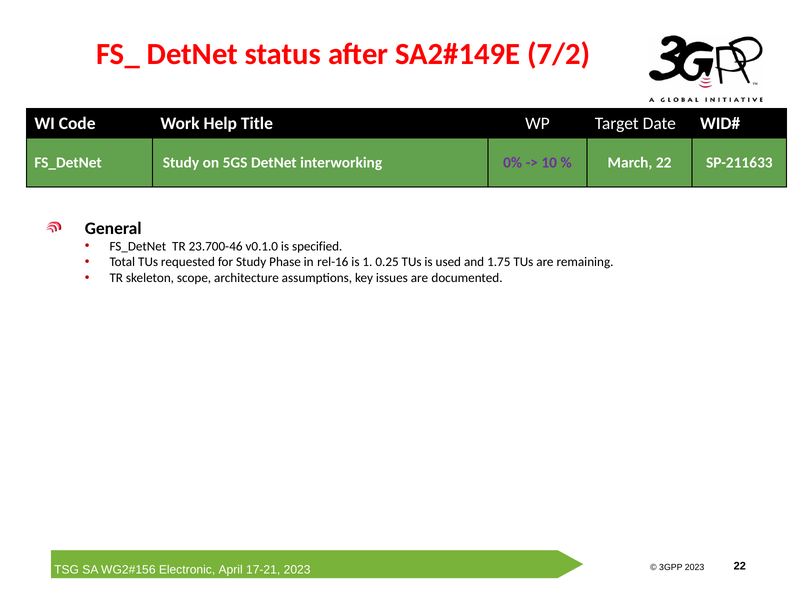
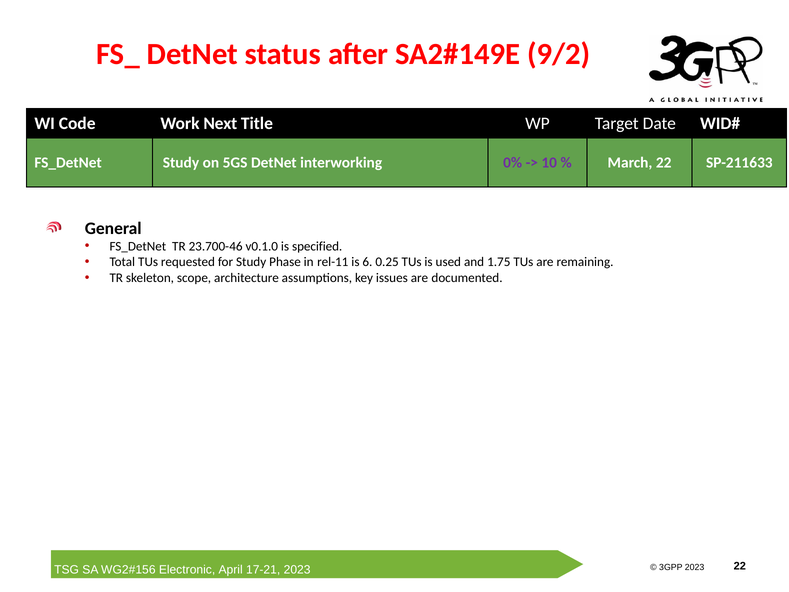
7/2: 7/2 -> 9/2 (559, 54)
Help: Help -> Next (220, 124)
rel-16: rel-16 -> rel-11 (333, 262)
1: 1 -> 6 (367, 262)
